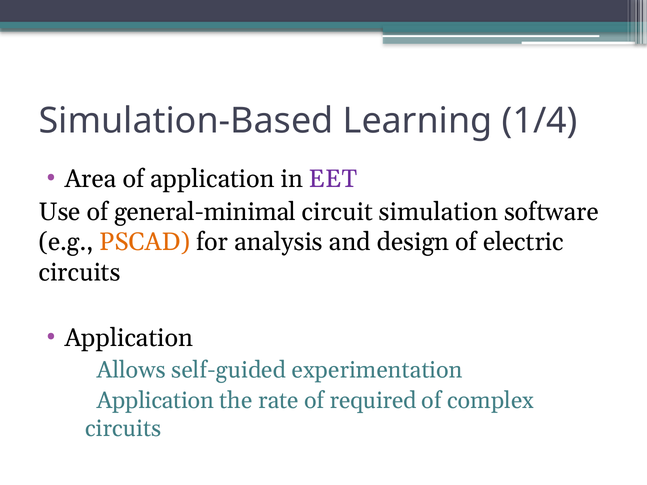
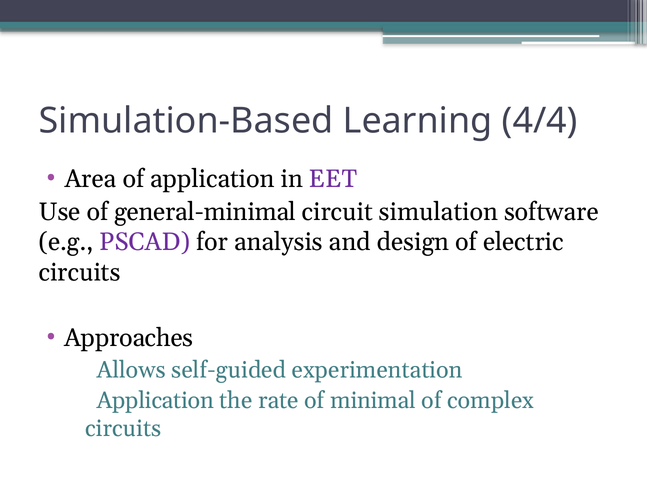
1/4: 1/4 -> 4/4 (540, 121)
PSCAD colour: orange -> purple (145, 242)
Application: Application -> Approaches (129, 338)
required: required -> minimal (373, 401)
